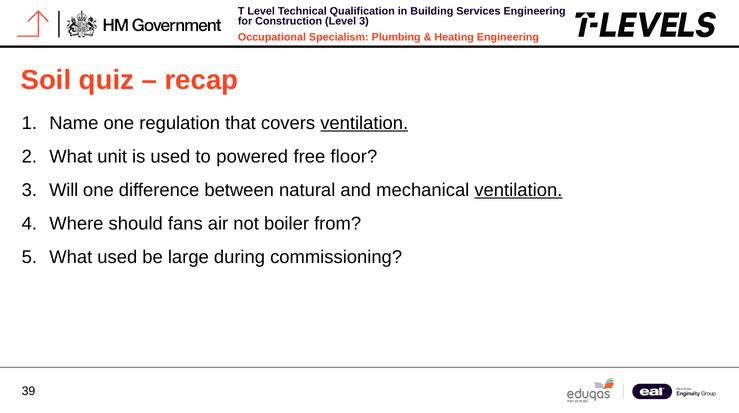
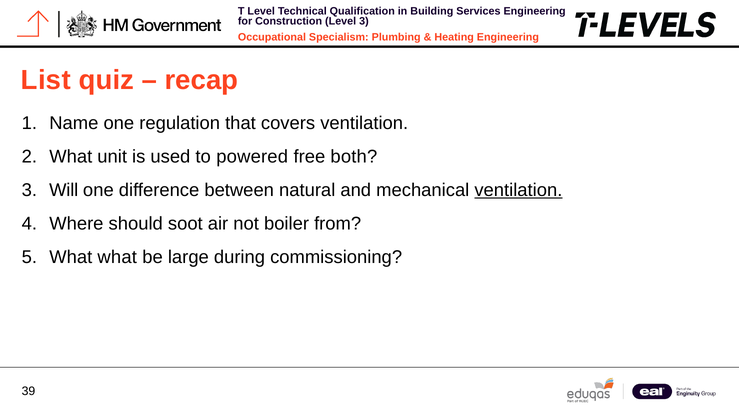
Soil: Soil -> List (46, 80)
ventilation underline: present -> none (364, 123)
floor: floor -> both (354, 157)
fans: fans -> soot (185, 224)
What used: used -> what (117, 257)
